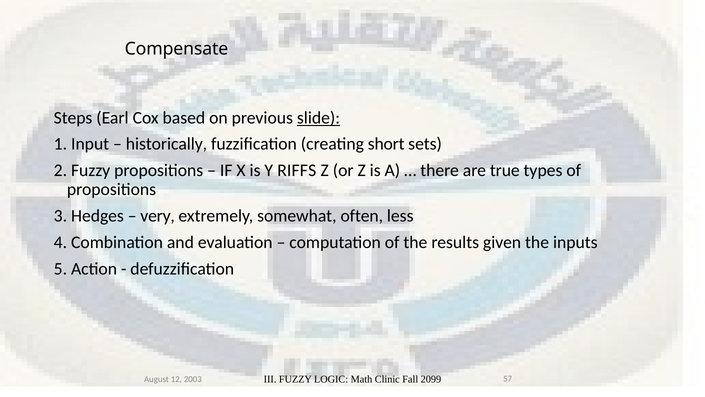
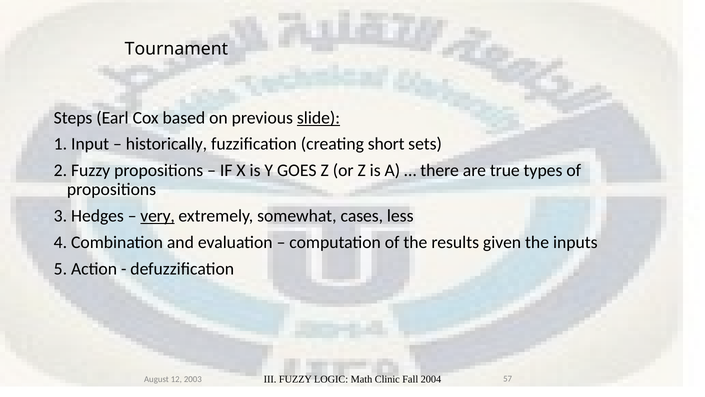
Compensate: Compensate -> Tournament (176, 49)
RIFFS: RIFFS -> GOES (297, 170)
very underline: none -> present (158, 216)
often: often -> cases (362, 216)
2099: 2099 -> 2004 (431, 379)
